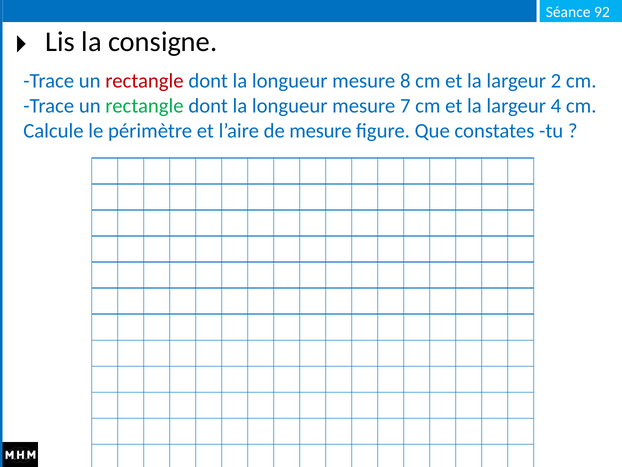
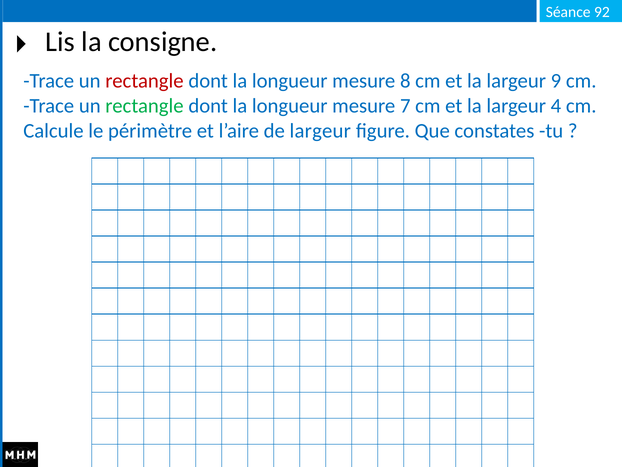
2: 2 -> 9 (556, 81)
de mesure: mesure -> largeur (320, 131)
